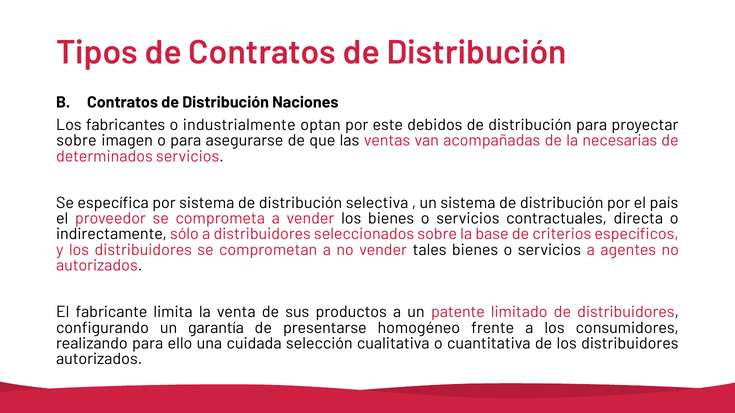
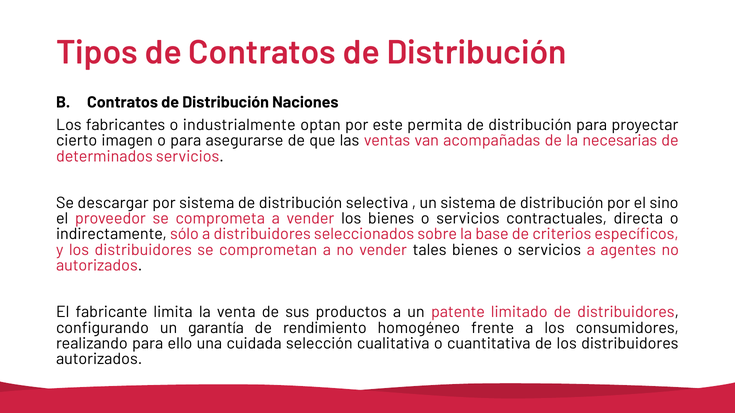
debidos: debidos -> permita (435, 125)
sobre: sobre -> cierto (77, 141)
específica: específica -> descargar (113, 203)
país: país -> sino (664, 203)
presentarse: presentarse -> rendimiento (325, 328)
